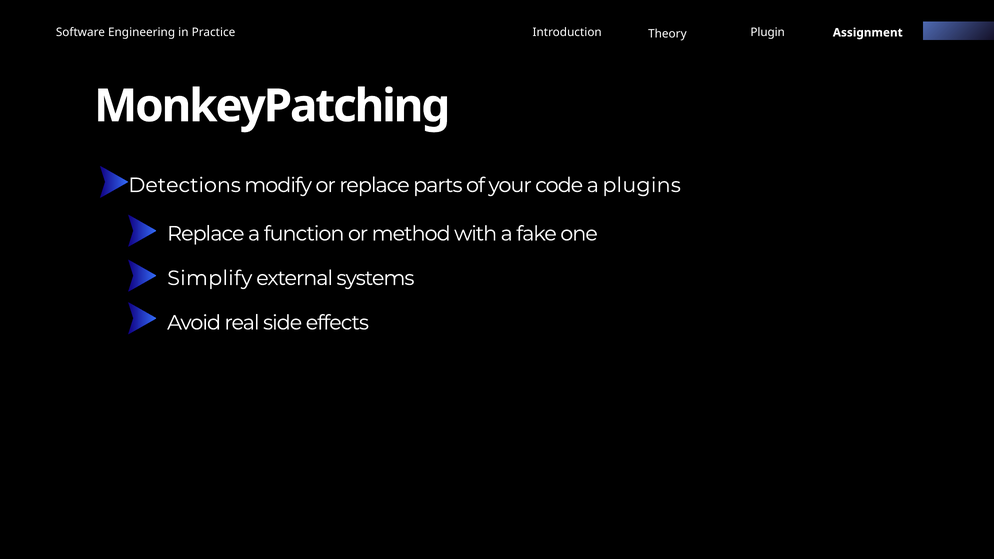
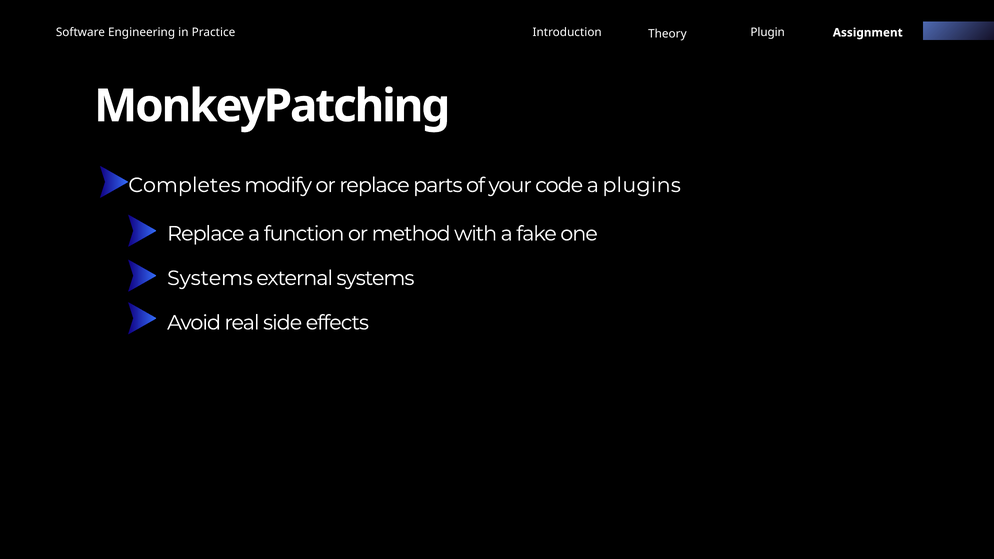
Detections: Detections -> Completes (185, 185)
Simplify: Simplify -> Systems (210, 278)
